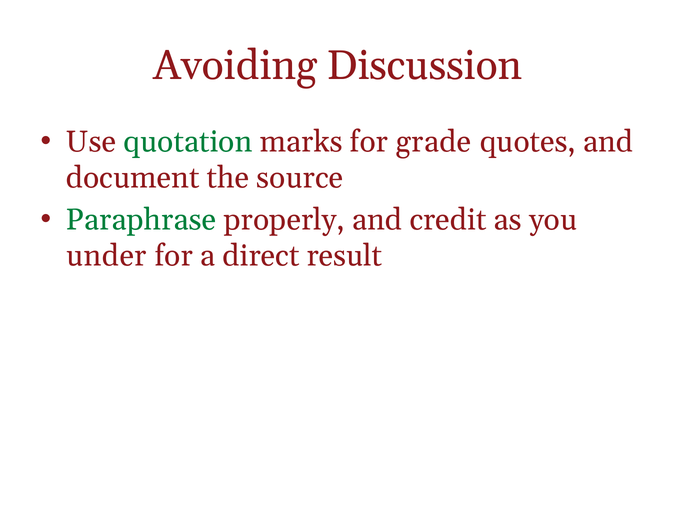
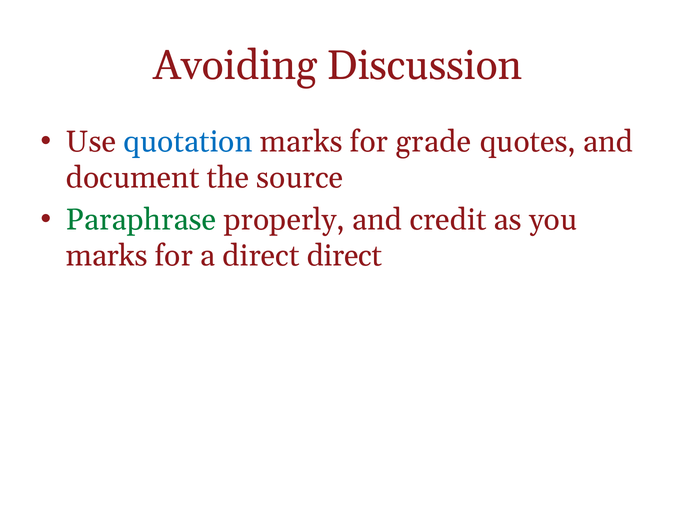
quotation colour: green -> blue (188, 142)
under: under -> marks (107, 256)
direct result: result -> direct (344, 256)
